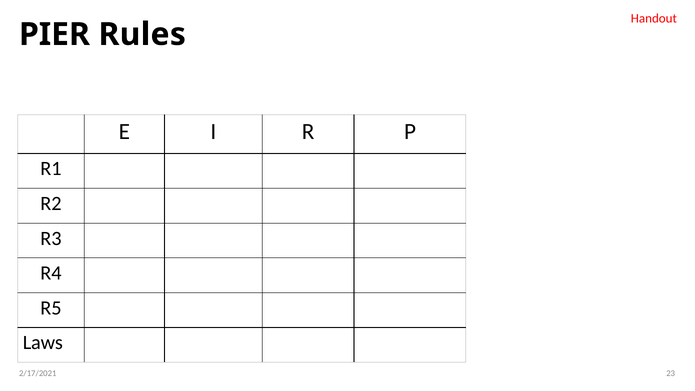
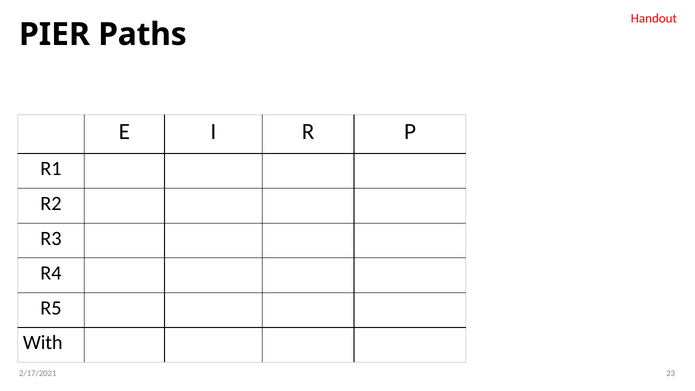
Rules: Rules -> Paths (142, 34)
Laws: Laws -> With (43, 343)
